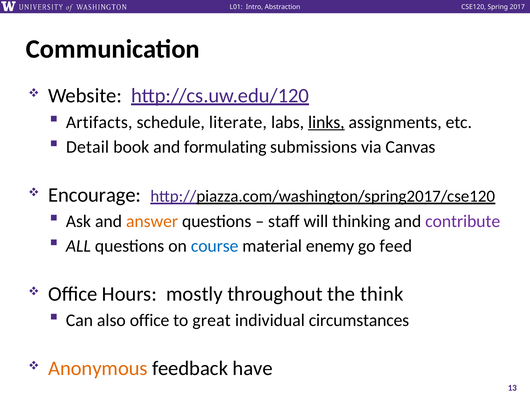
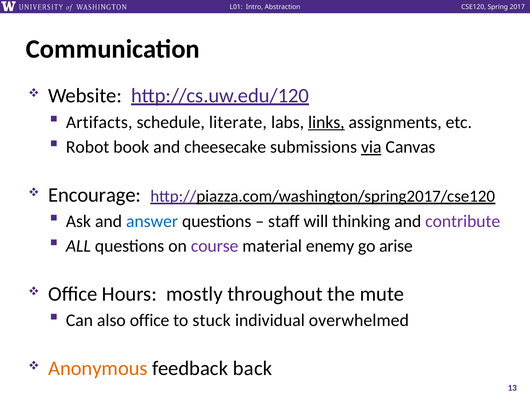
Detail: Detail -> Robot (88, 147)
formulating: formulating -> cheesecake (225, 147)
via underline: none -> present (371, 147)
answer colour: orange -> blue (152, 221)
course colour: blue -> purple (215, 246)
feed: feed -> arise (396, 246)
think: think -> mute (382, 294)
great: great -> stuck (212, 320)
circumstances: circumstances -> overwhelmed (359, 320)
have: have -> back (253, 368)
